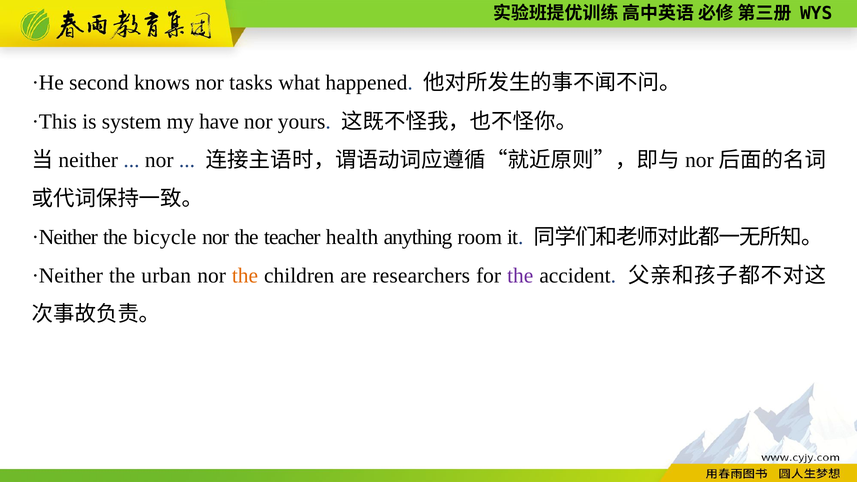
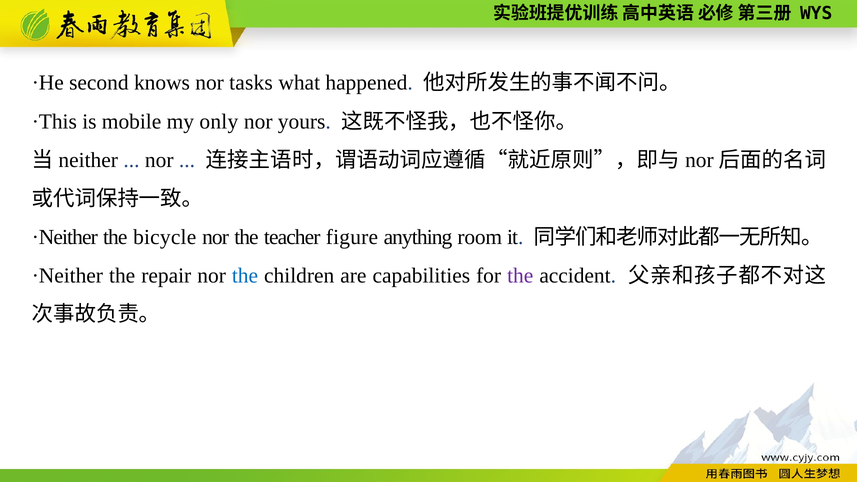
system: system -> mobile (132, 121)
have: have -> only (219, 121)
health: health -> figure (352, 237)
urban: urban -> repair (166, 276)
the colour: orange -> blue (245, 276)
researchers: researchers -> capabilities (421, 276)
